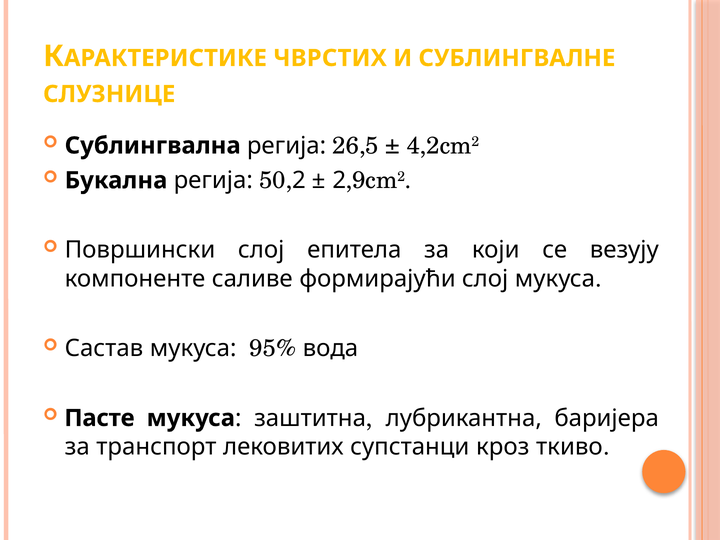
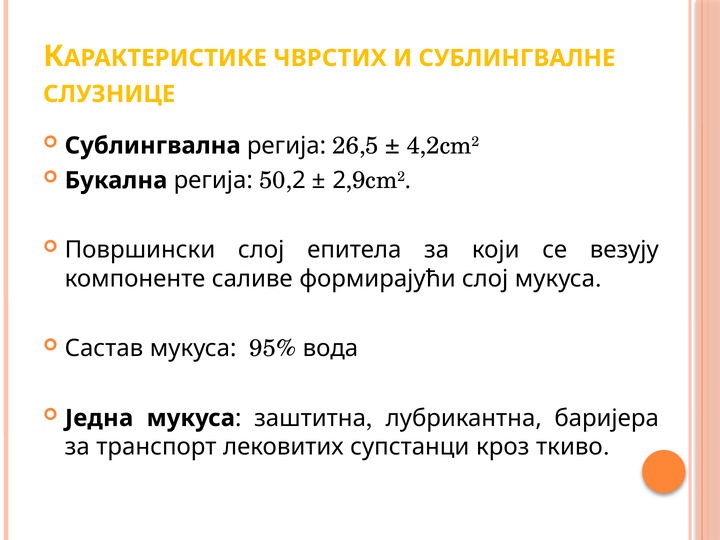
Пасте: Пасте -> Једна (99, 418)
